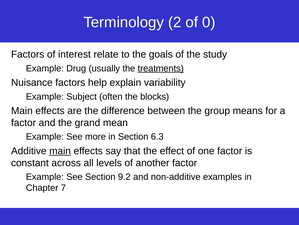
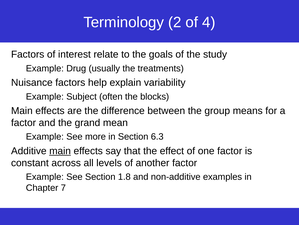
0: 0 -> 4 (209, 22)
treatments underline: present -> none (161, 68)
9.2: 9.2 -> 1.8 (124, 176)
